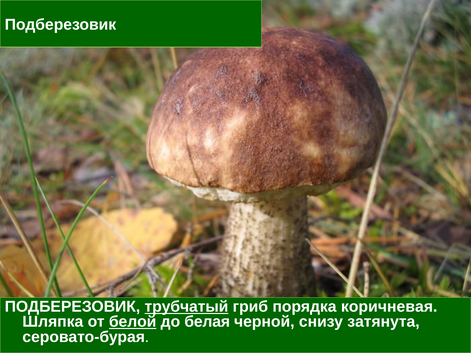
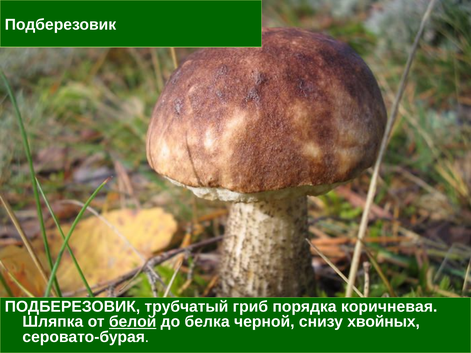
трубчатый underline: present -> none (186, 307)
белая: белая -> белка (207, 322)
затянута: затянута -> хвойных (384, 322)
